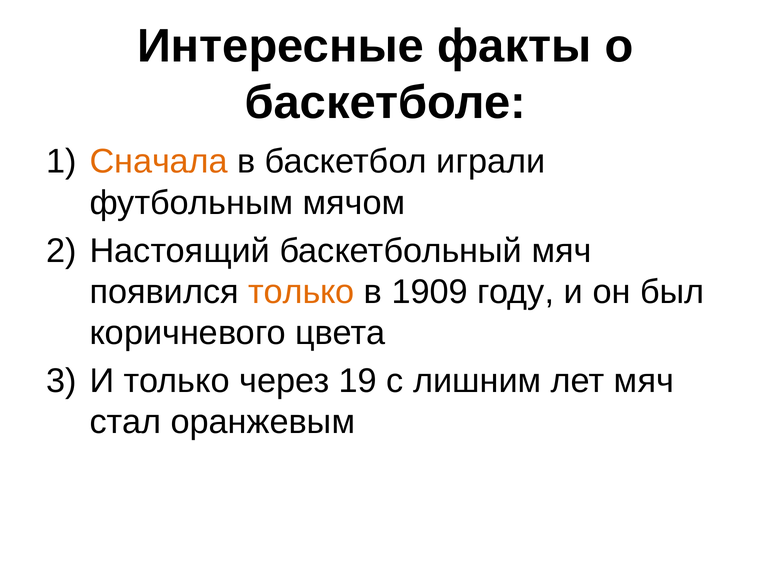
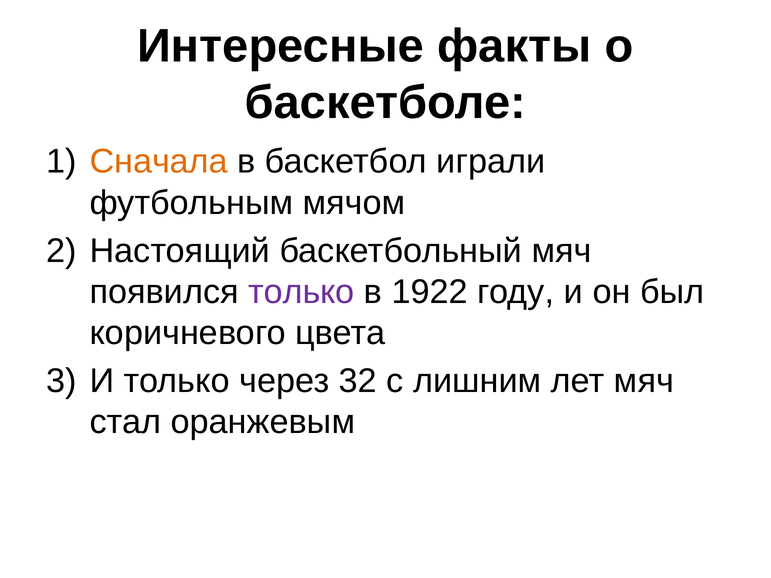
только colour: orange -> purple (301, 292)
1909: 1909 -> 1922 (430, 292)
19: 19 -> 32 (358, 381)
